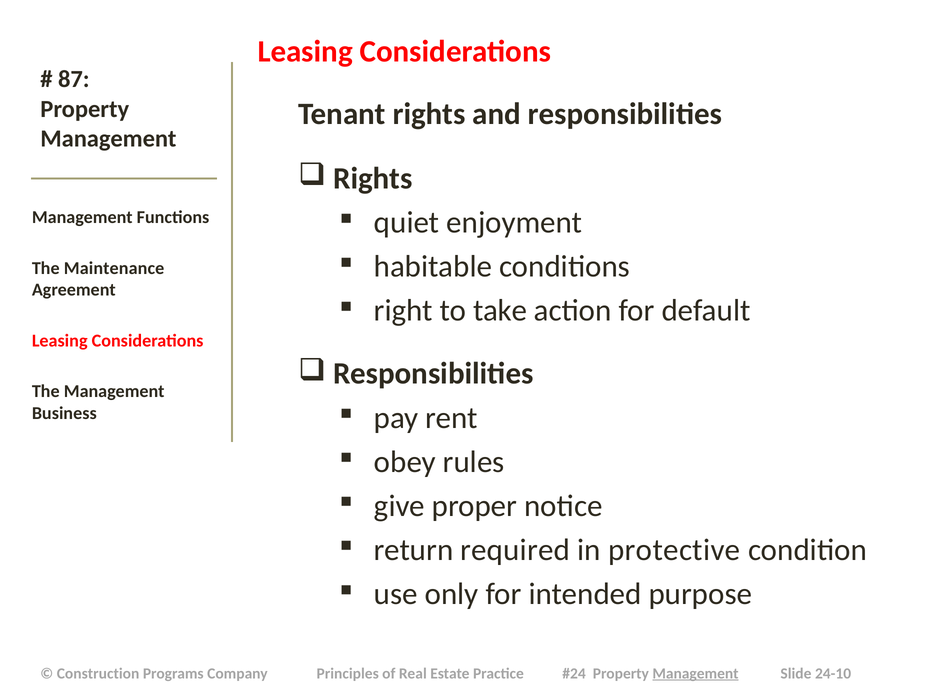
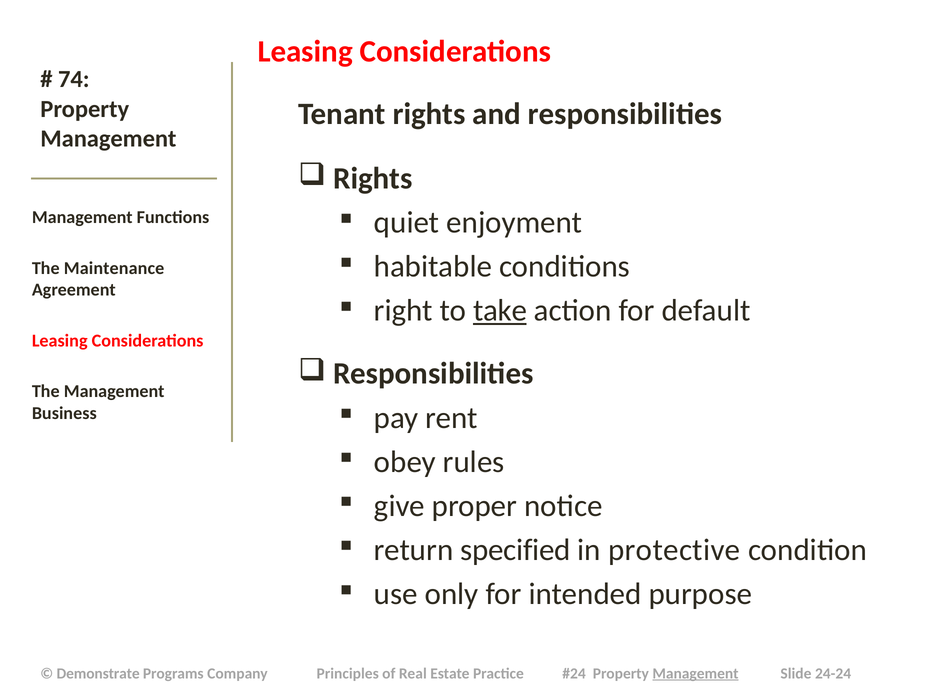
87: 87 -> 74 (74, 79)
take underline: none -> present (500, 311)
required: required -> specified (515, 550)
Construction: Construction -> Demonstrate (98, 674)
24-10: 24-10 -> 24-24 (833, 674)
